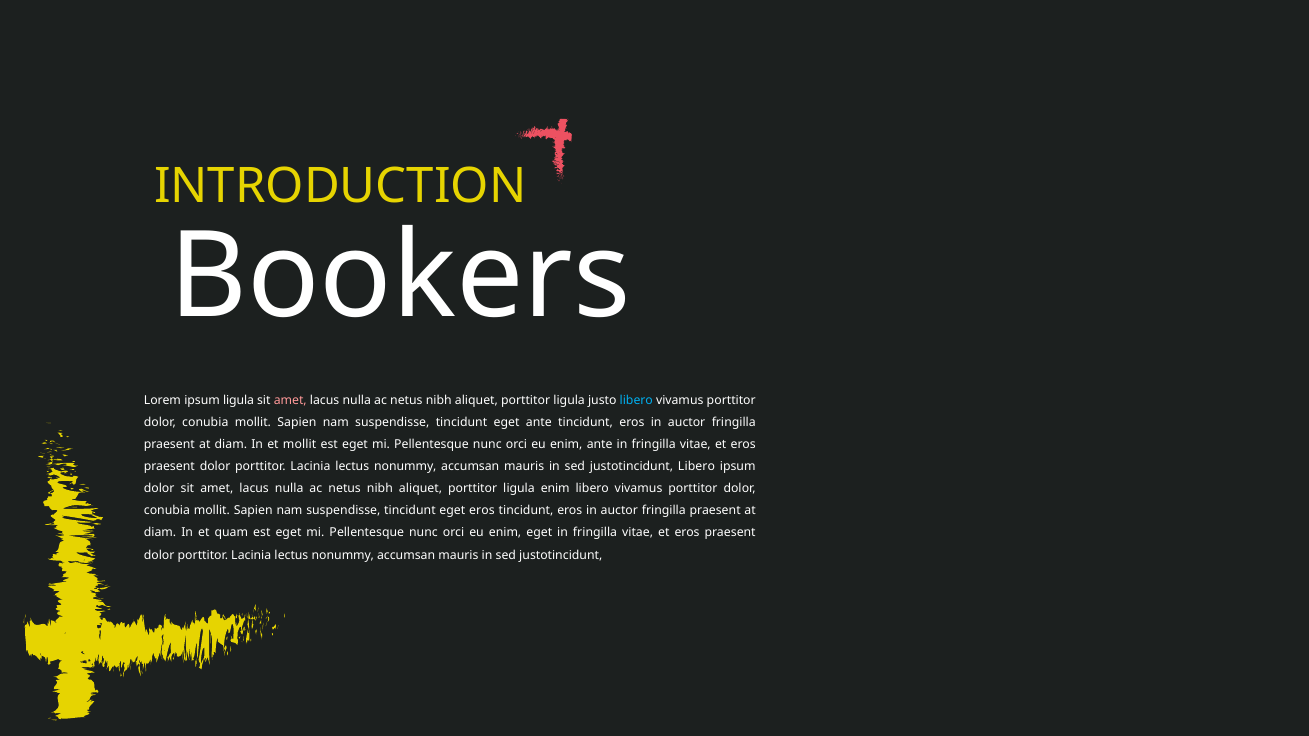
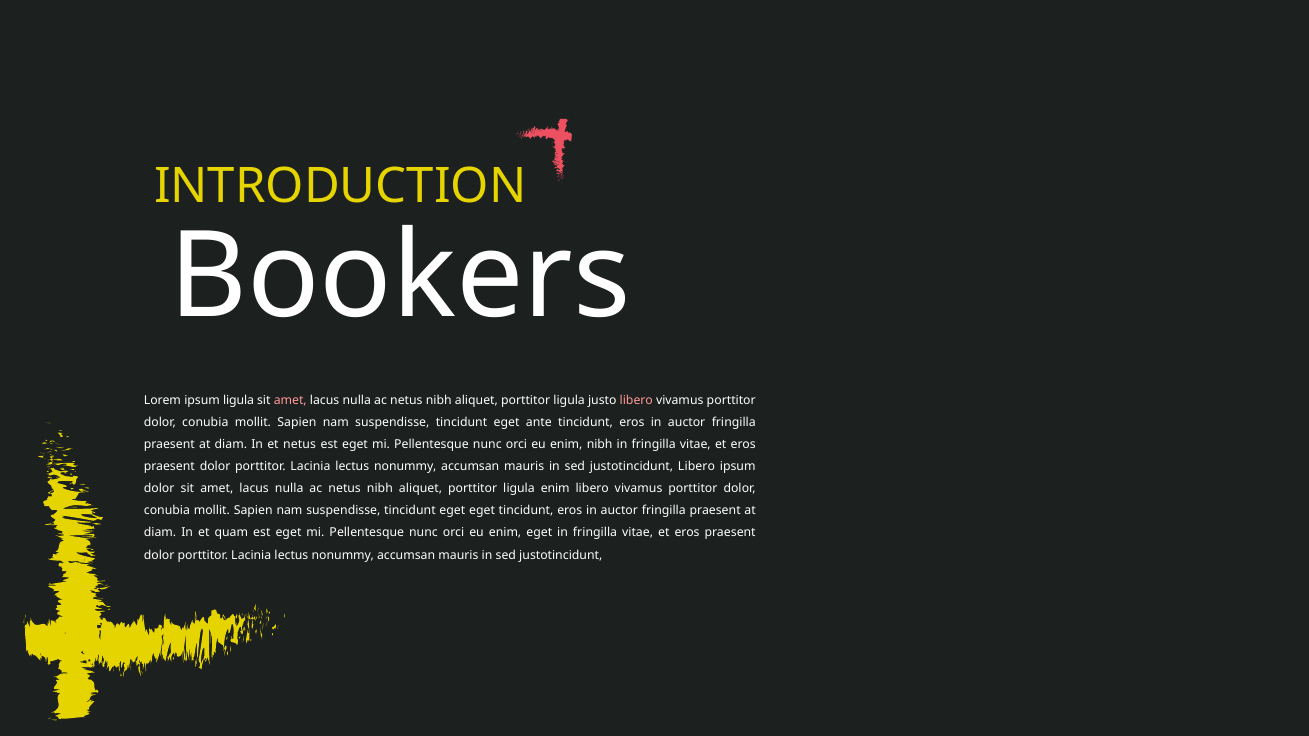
libero colour: light blue -> pink (636, 400)
et mollit: mollit -> netus (300, 445)
enim ante: ante -> nibh (600, 445)
eget eros: eros -> eget (482, 511)
